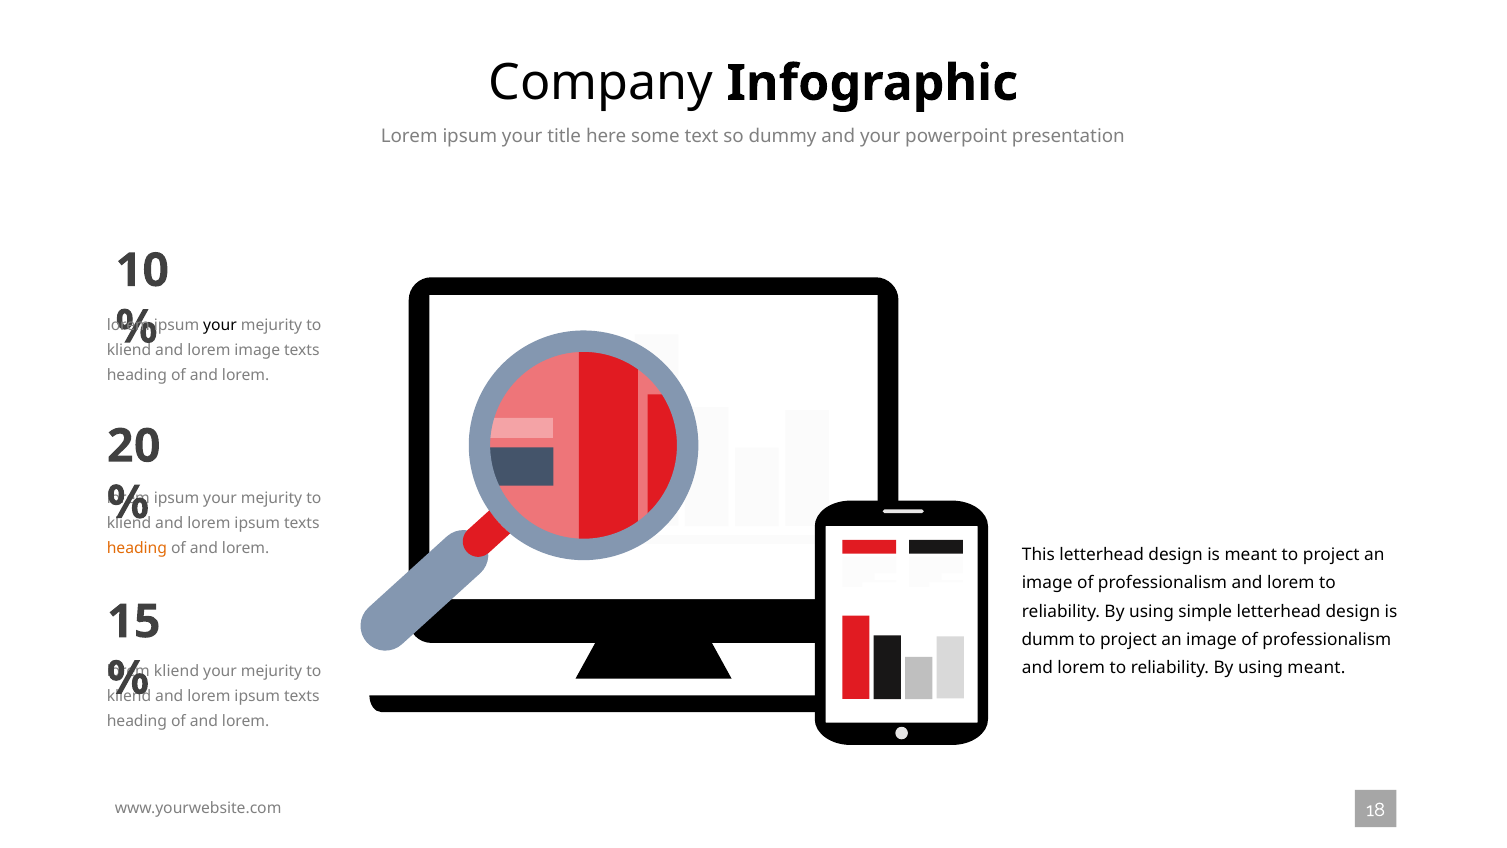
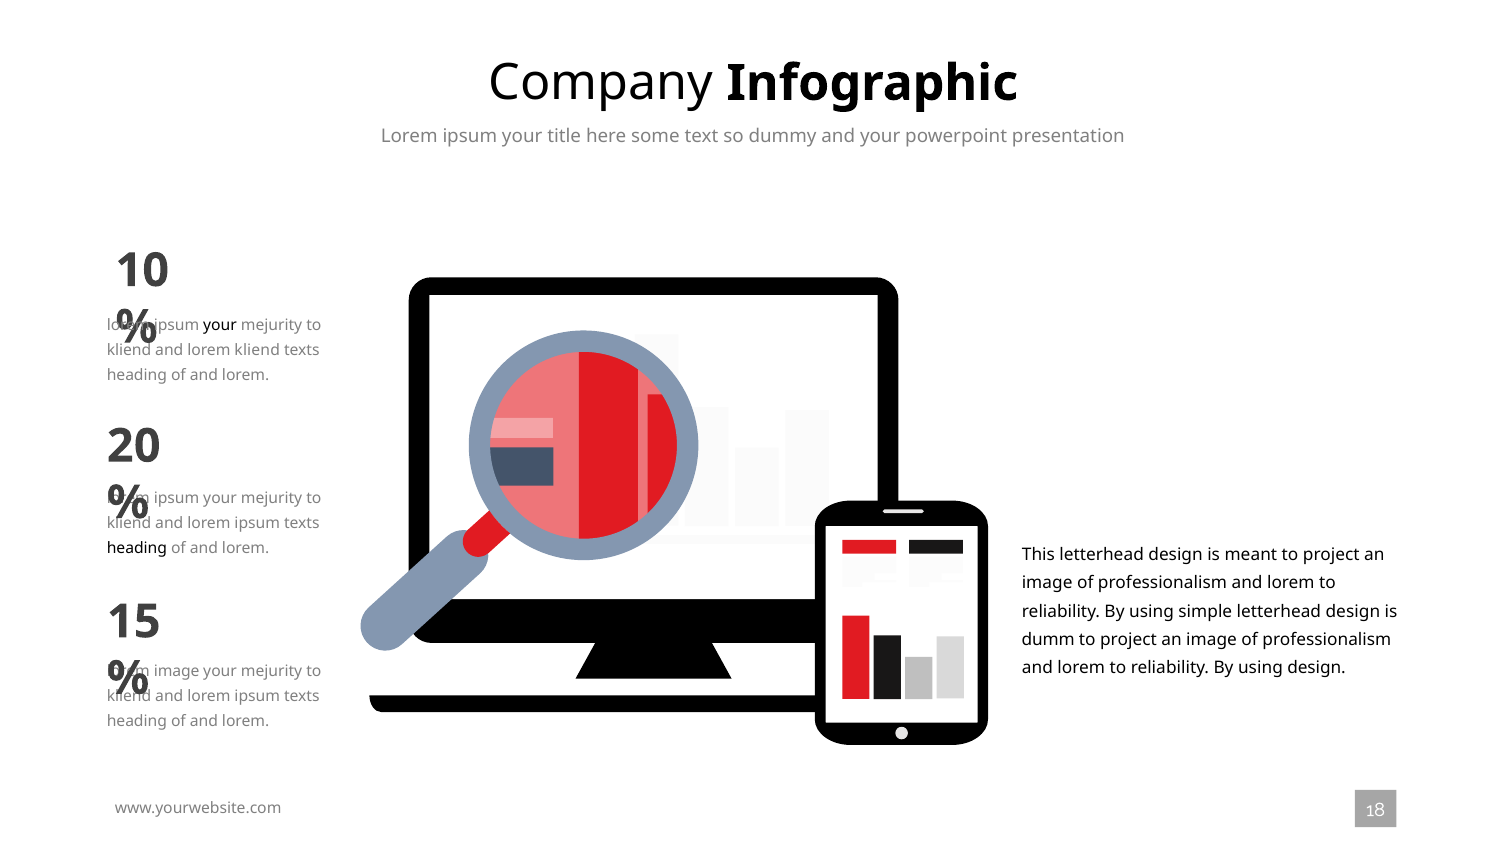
lorem image: image -> kliend (257, 351)
heading colour: orange -> black (137, 548)
using meant: meant -> design (1317, 668)
kliend: kliend -> image (177, 671)
